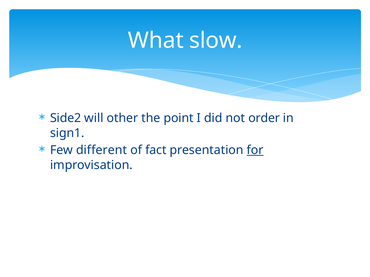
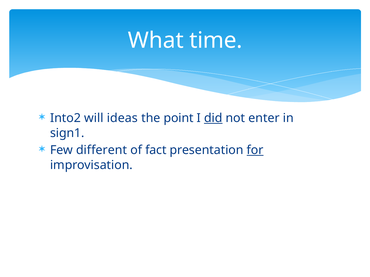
slow: slow -> time (216, 41)
Side2: Side2 -> Into2 (66, 118)
other: other -> ideas (122, 118)
did underline: none -> present (213, 118)
order: order -> enter (264, 118)
